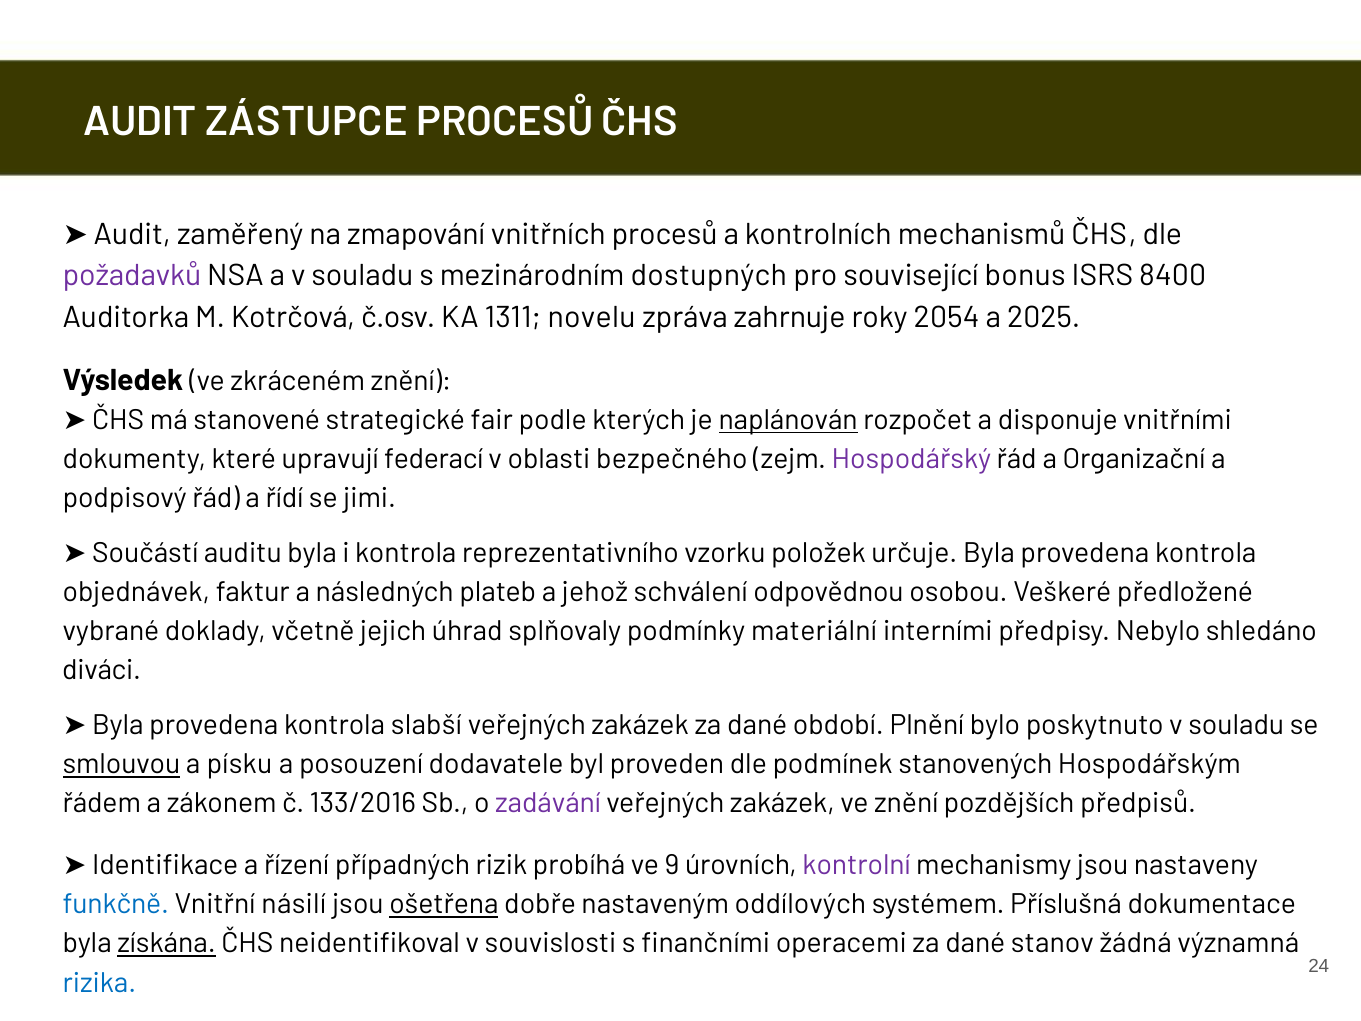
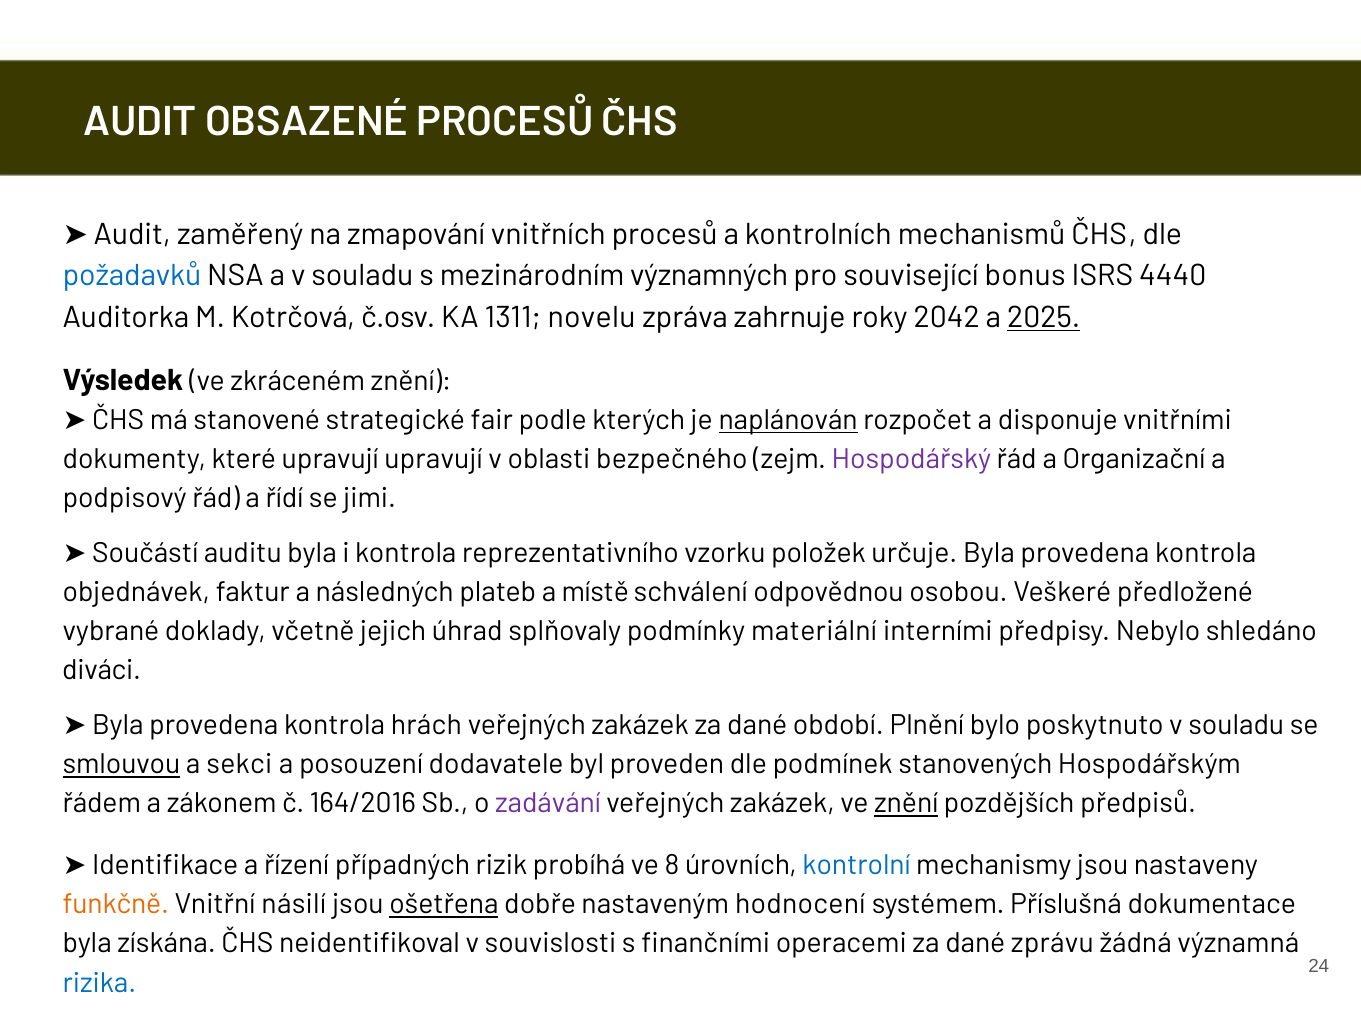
ZÁSTUPCE: ZÁSTUPCE -> OBSAZENÉ (307, 122)
požadavků colour: purple -> blue (132, 276)
dostupných: dostupných -> významných (709, 276)
8400: 8400 -> 4440 (1173, 276)
2054: 2054 -> 2042 (947, 317)
2025 underline: none -> present (1044, 317)
upravují federací: federací -> upravují (434, 459)
jehož: jehož -> místě (595, 592)
slabší: slabší -> hrách (426, 725)
písku: písku -> sekci (239, 764)
133/2016: 133/2016 -> 164/2016 (363, 803)
znění underline: none -> present (906, 803)
9: 9 -> 8 (672, 865)
kontrolní colour: purple -> blue (857, 865)
funkčně colour: blue -> orange (116, 904)
oddílových: oddílových -> hodnocení (800, 904)
získána underline: present -> none (167, 943)
stanov: stanov -> zprávu (1052, 943)
